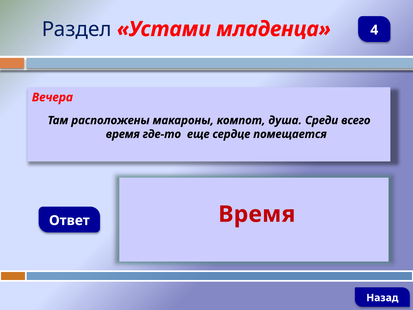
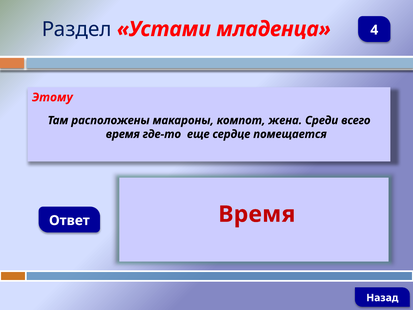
Вечера: Вечера -> Этому (52, 97)
душа: душа -> жена (285, 120)
